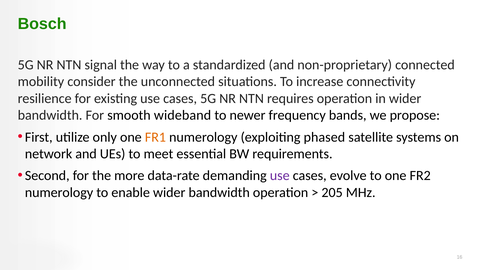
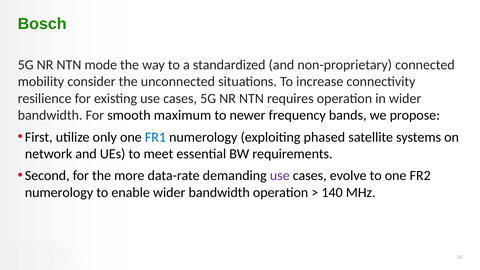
signal: signal -> mode (101, 65)
wideband: wideband -> maximum (183, 115)
FR1 colour: orange -> blue (155, 137)
205: 205 -> 140 (332, 192)
